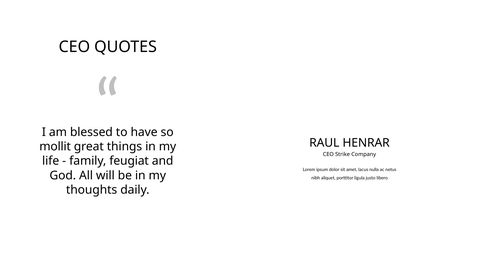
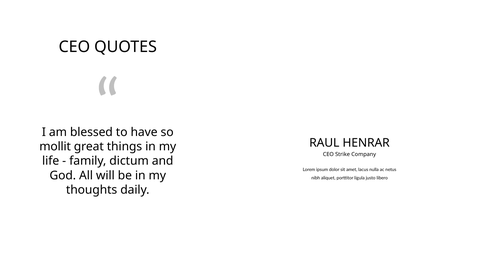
feugiat: feugiat -> dictum (129, 161)
